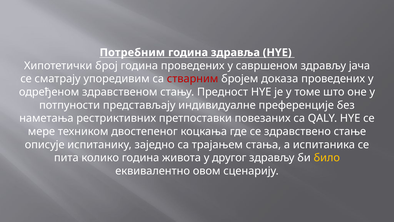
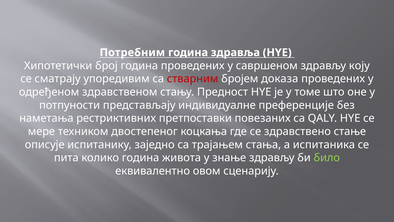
јача: јача -> коју (359, 66)
другог: другог -> знање (229, 158)
било colour: yellow -> light green (327, 158)
